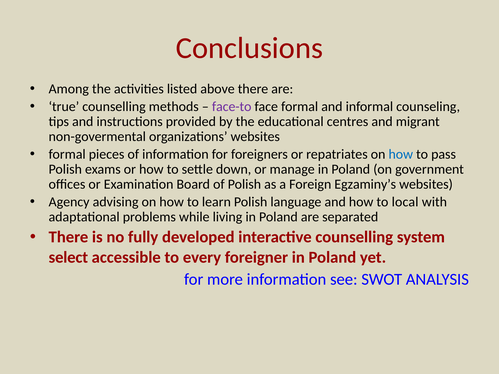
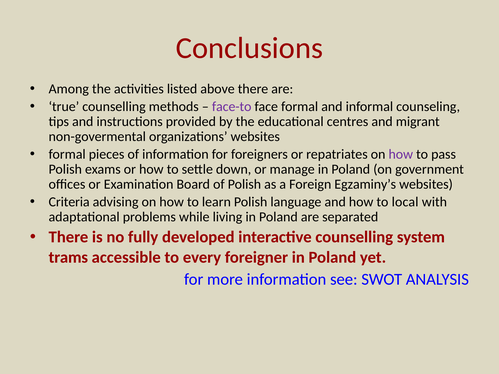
how colour: blue -> purple (401, 154)
Agency: Agency -> Criteria (69, 202)
select: select -> trams (68, 258)
